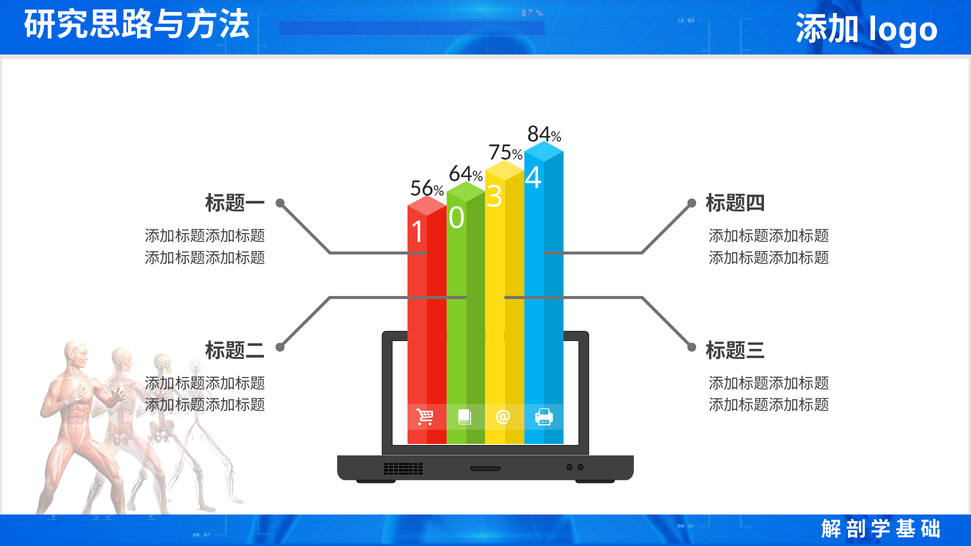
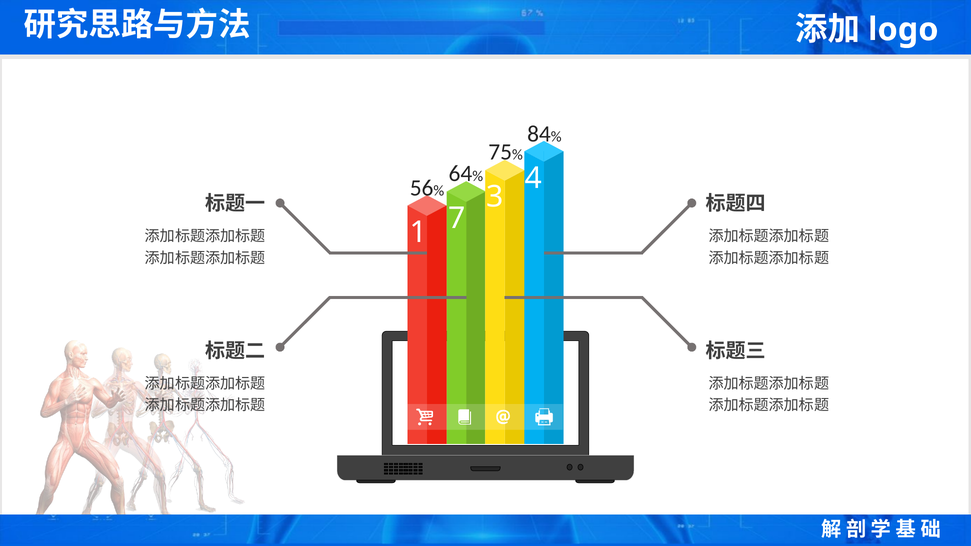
0: 0 -> 7 (457, 218)
